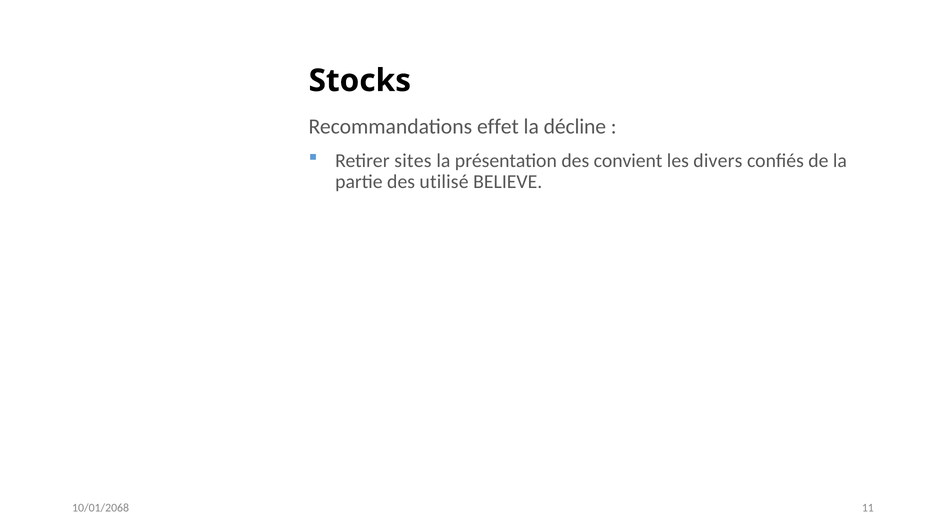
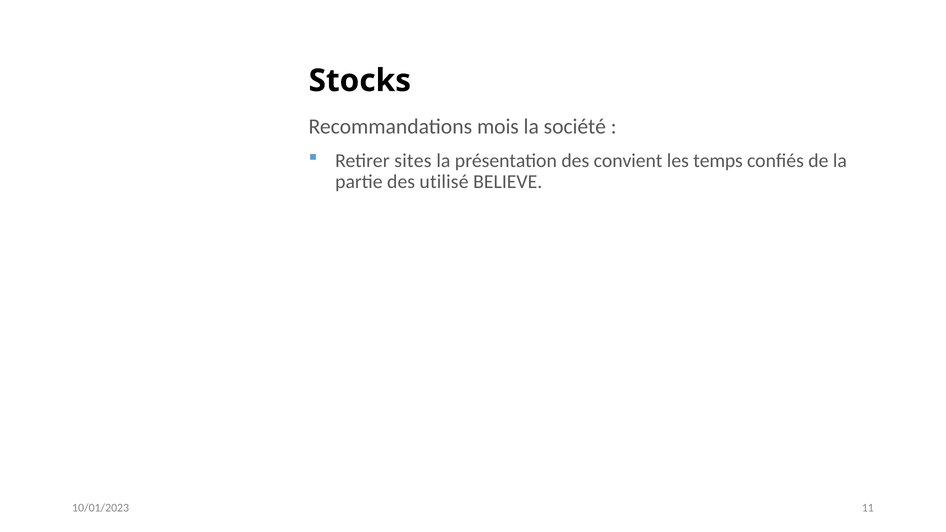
effet: effet -> mois (498, 127)
décline: décline -> société (575, 127)
divers: divers -> temps (718, 161)
10/01/2068: 10/01/2068 -> 10/01/2023 (101, 508)
